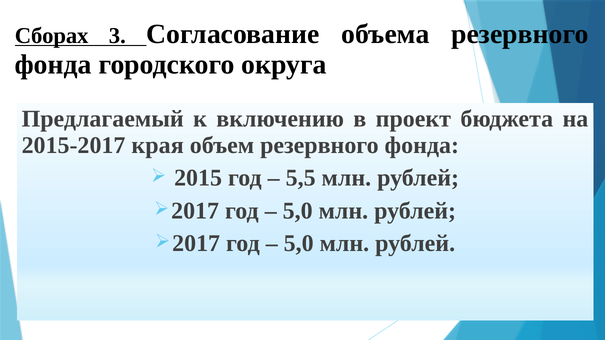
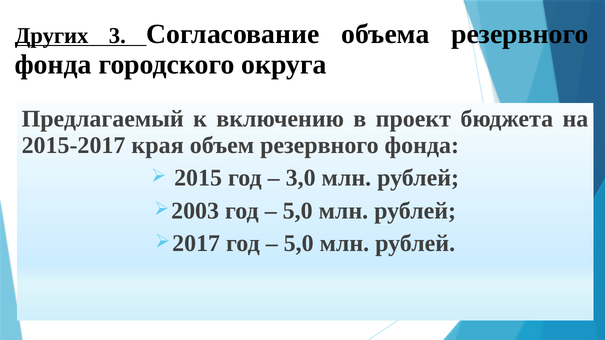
Сборах: Сборах -> Других (52, 36)
5,5: 5,5 -> 3,0 (301, 178)
2017: 2017 -> 2003 (195, 211)
